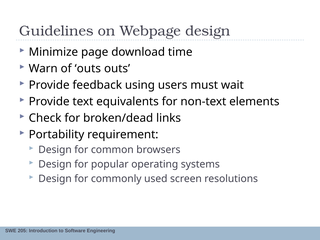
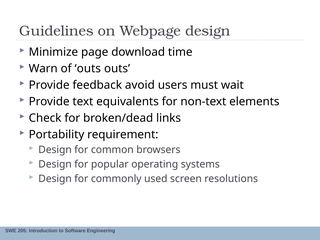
using: using -> avoid (140, 85)
